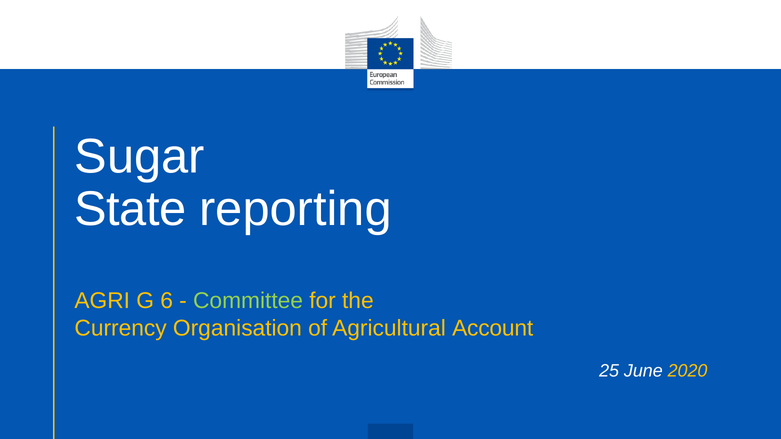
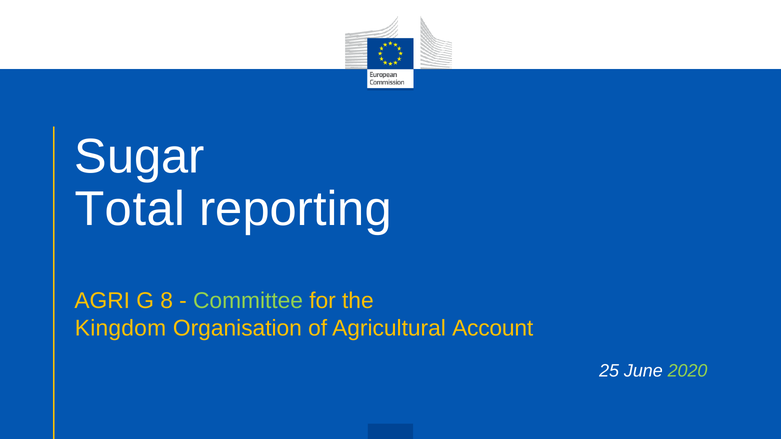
State: State -> Total (130, 209)
6: 6 -> 8 (167, 301)
Currency: Currency -> Kingdom (120, 329)
2020 colour: yellow -> light green (688, 371)
